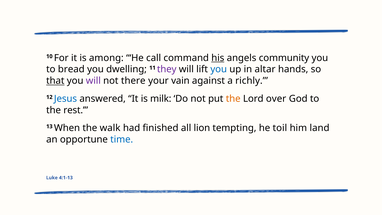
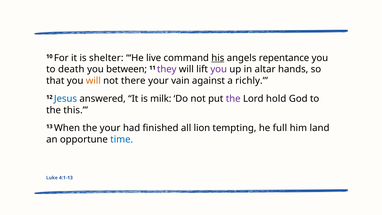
among: among -> shelter (106, 58)
call: call -> live (154, 58)
community: community -> repentance (284, 58)
bread: bread -> death (71, 69)
dwelling: dwelling -> between (127, 69)
you colour: blue -> purple (219, 69)
that underline: present -> none (55, 81)
will colour: purple -> orange (93, 81)
the colour: orange -> purple (233, 99)
over: over -> hold (276, 99)
rest: rest -> this (76, 110)
the walk: walk -> your (110, 128)
toil: toil -> full (280, 128)
